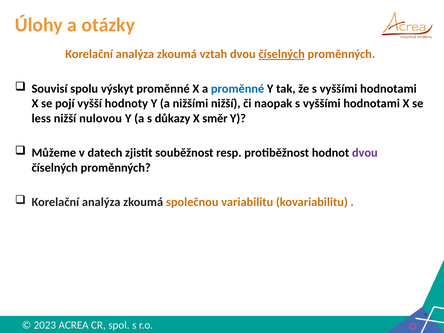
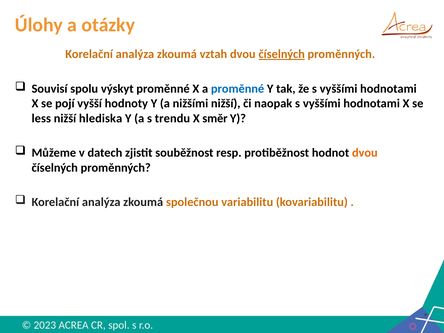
nulovou: nulovou -> hlediska (101, 118)
důkazy: důkazy -> trendu (172, 118)
dvou colour: purple -> orange (365, 153)
